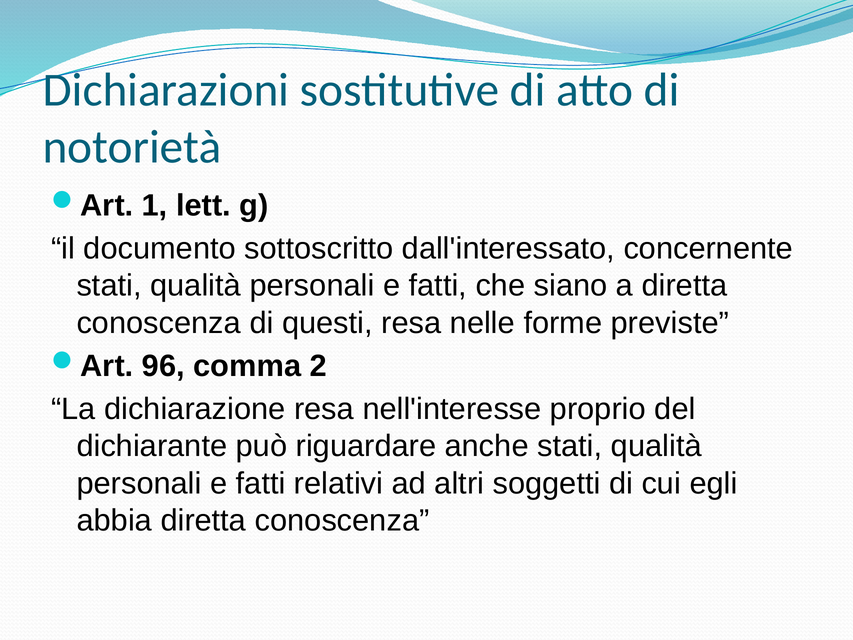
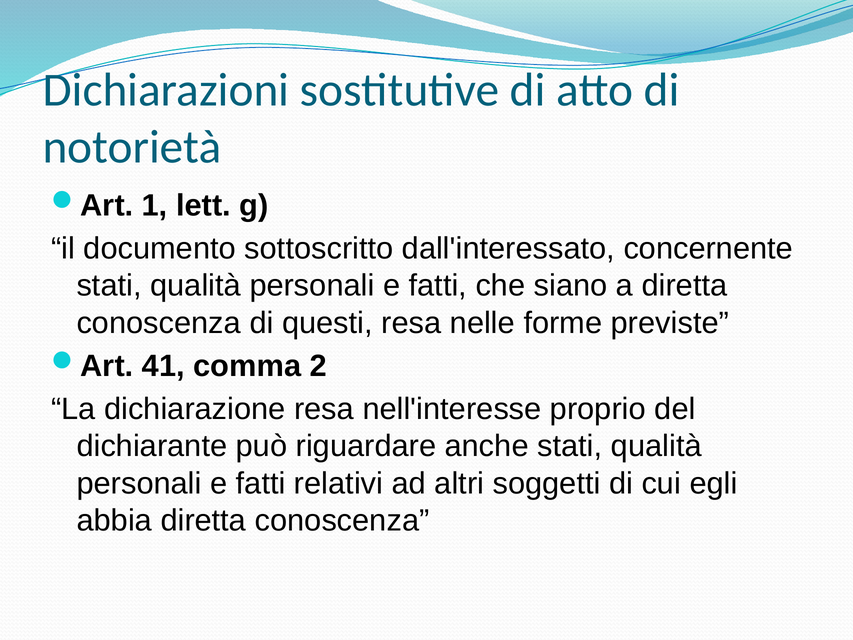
96: 96 -> 41 (163, 366)
